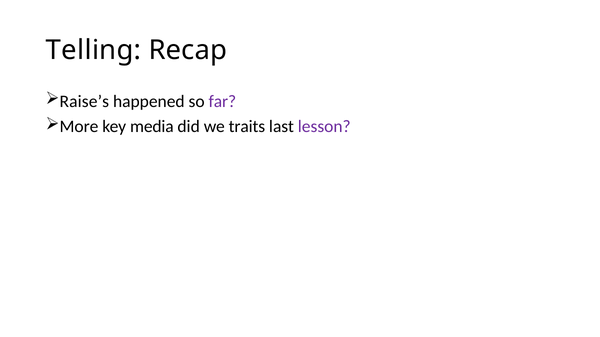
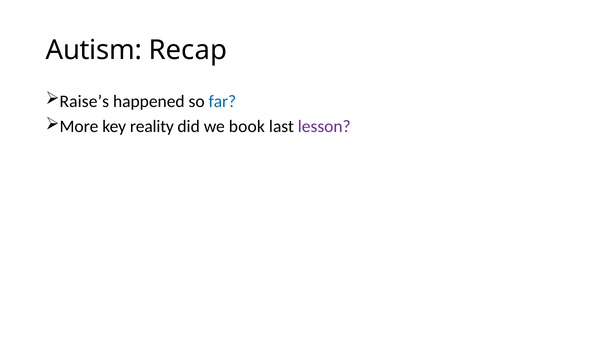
Telling: Telling -> Autism (94, 50)
far colour: purple -> blue (222, 101)
media: media -> reality (152, 127)
traits: traits -> book (247, 127)
